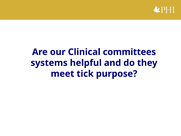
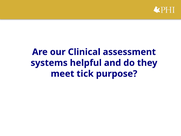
committees: committees -> assessment (129, 52)
